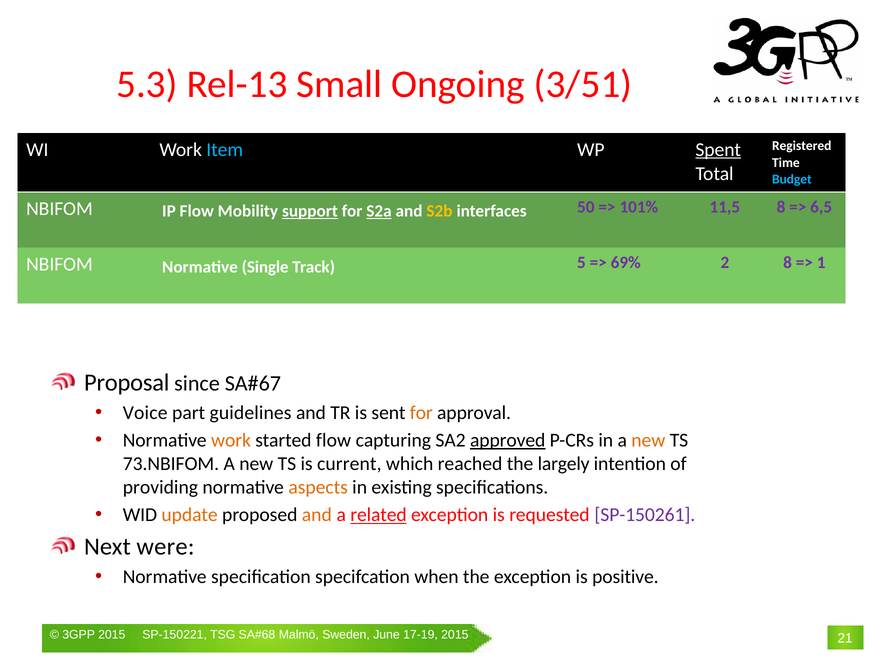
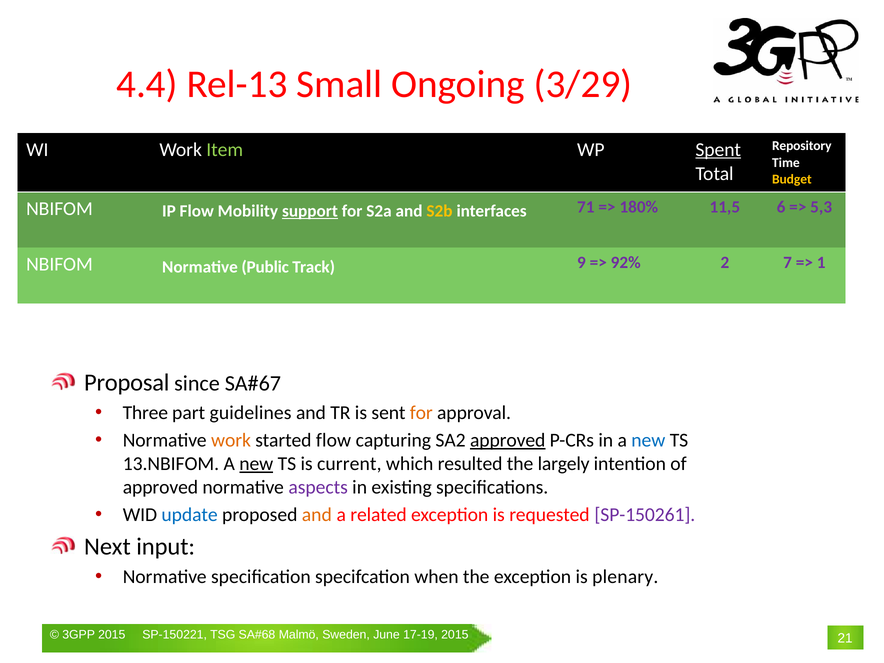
5.3: 5.3 -> 4.4 (147, 85)
3/51: 3/51 -> 3/29 (583, 85)
Registered: Registered -> Repository (802, 146)
Item colour: light blue -> light green (225, 150)
Budget colour: light blue -> yellow (792, 179)
S2a underline: present -> none (379, 211)
50: 50 -> 71 (586, 207)
101%: 101% -> 180% (639, 207)
11,5 8: 8 -> 6 (781, 207)
6,5: 6,5 -> 5,3 (821, 207)
Single: Single -> Public (265, 267)
5: 5 -> 9 (581, 263)
69%: 69% -> 92% (626, 263)
2 8: 8 -> 7 (788, 263)
Voice: Voice -> Three (145, 413)
new colour: orange -> blue (648, 440)
73.NBIFOM: 73.NBIFOM -> 13.NBIFOM (171, 464)
new underline: none -> present (256, 464)
reached: reached -> resulted (470, 464)
providing: providing -> approved (160, 487)
aspects colour: orange -> purple (318, 487)
update colour: orange -> blue (190, 515)
related underline: present -> none (379, 515)
were: were -> input (166, 547)
positive: positive -> plenary (625, 577)
